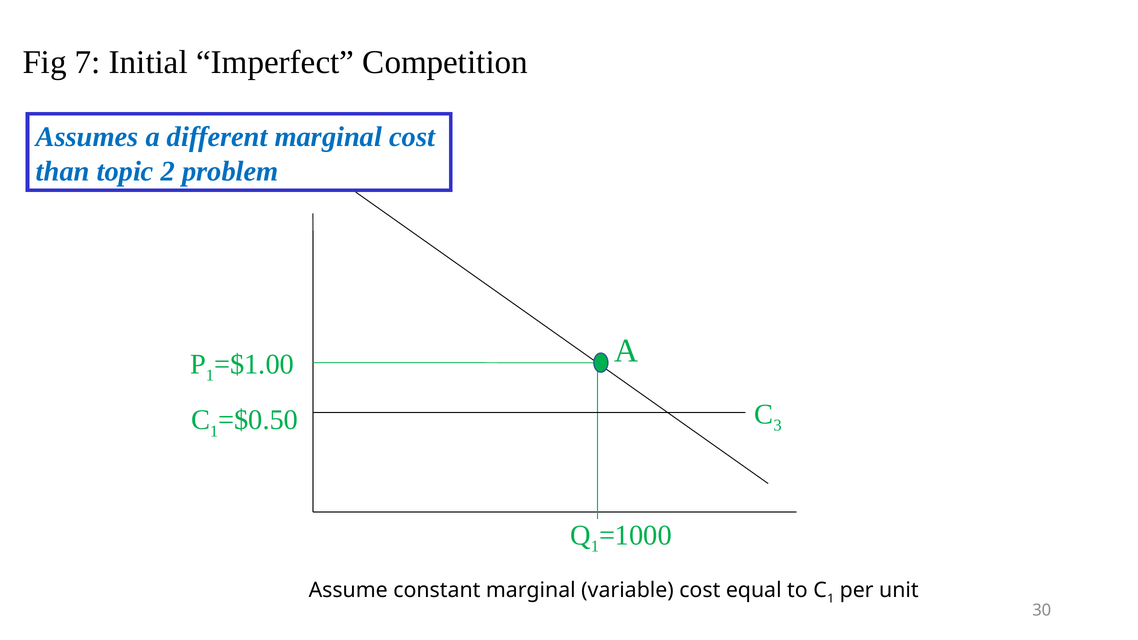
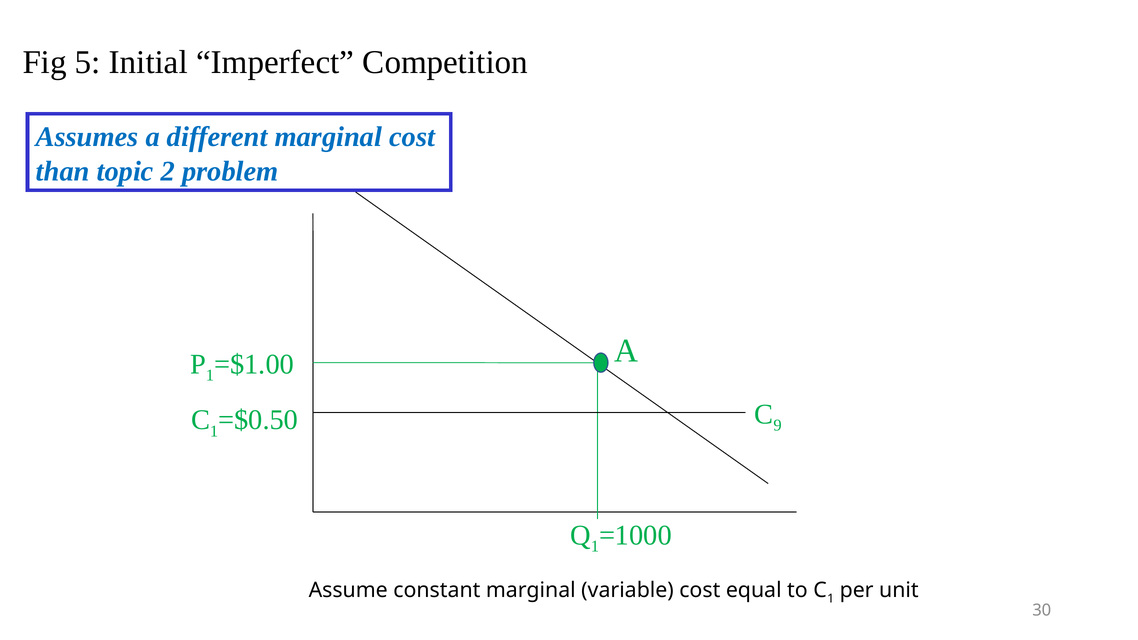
7: 7 -> 5 (88, 62)
3: 3 -> 9 (778, 426)
